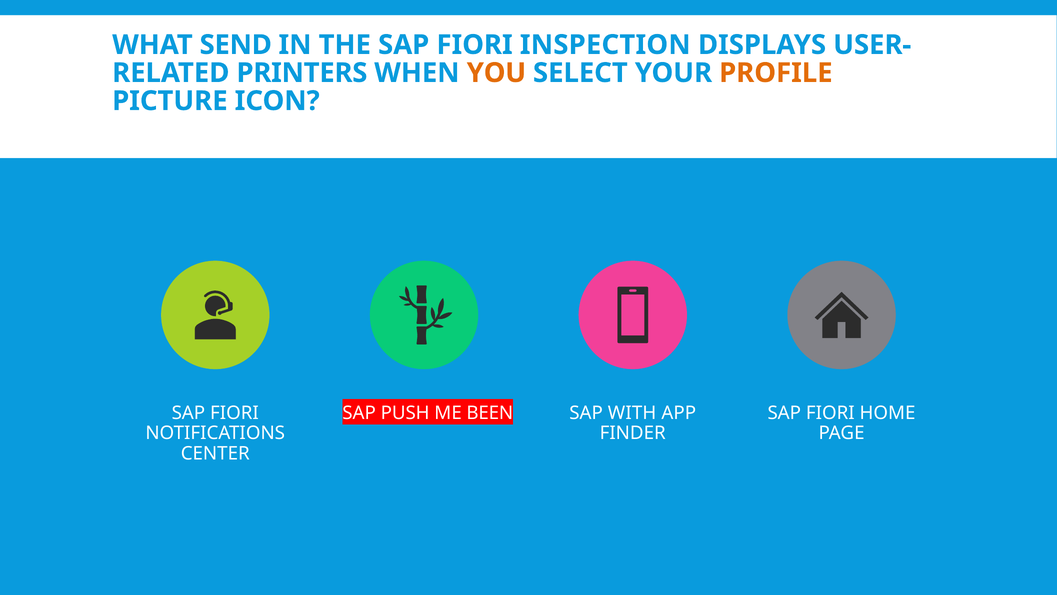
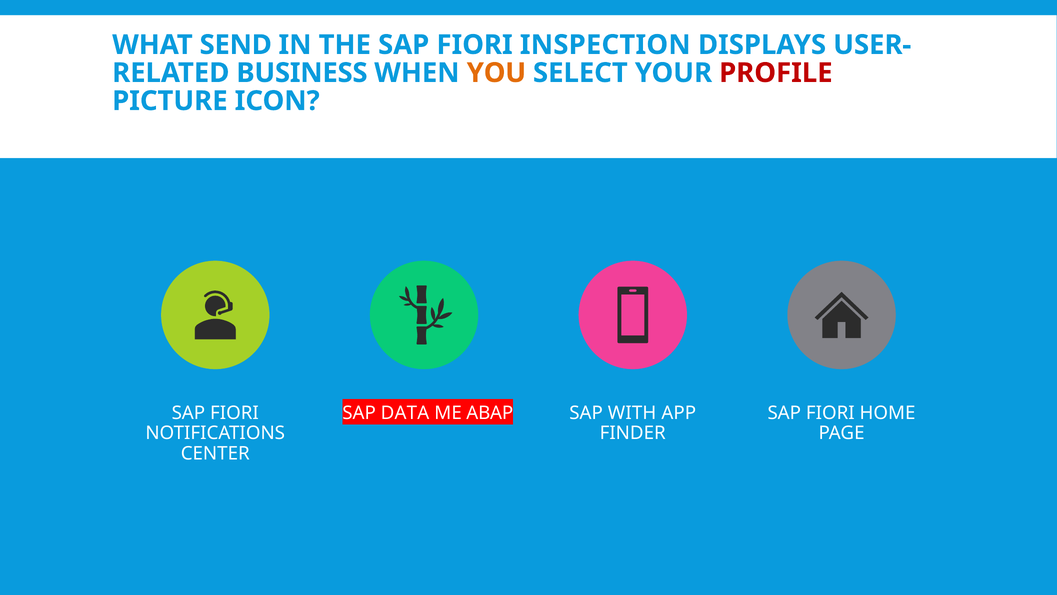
PRINTERS: PRINTERS -> BUSINESS (302, 73)
PROFILE colour: orange -> red (776, 73)
PUSH: PUSH -> DATA (405, 413)
BEEN: BEEN -> ABAP (490, 413)
